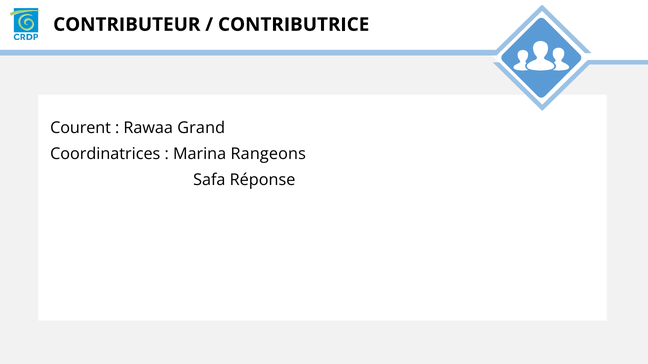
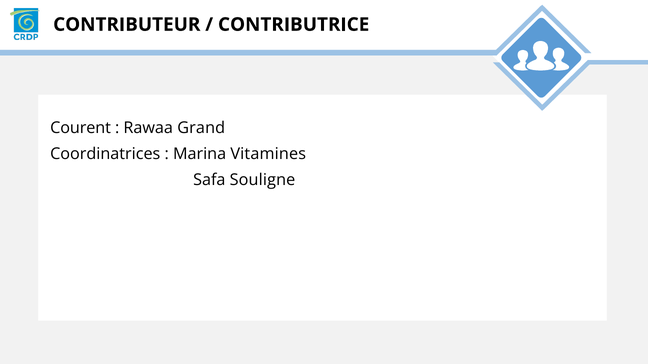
Rangeons: Rangeons -> Vitamines (268, 154)
Réponse: Réponse -> Souligne (263, 180)
